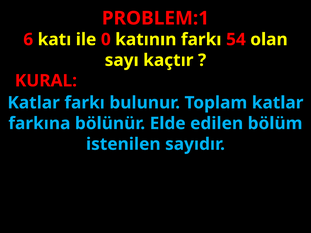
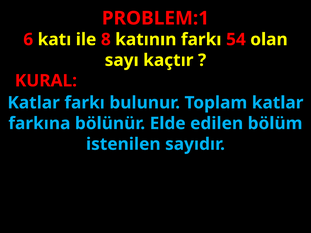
0: 0 -> 8 (106, 40)
